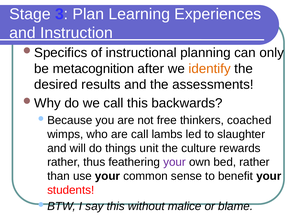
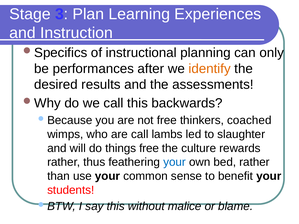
metacognition: metacognition -> performances (93, 69)
things unit: unit -> free (149, 148)
your colour: purple -> blue (175, 162)
